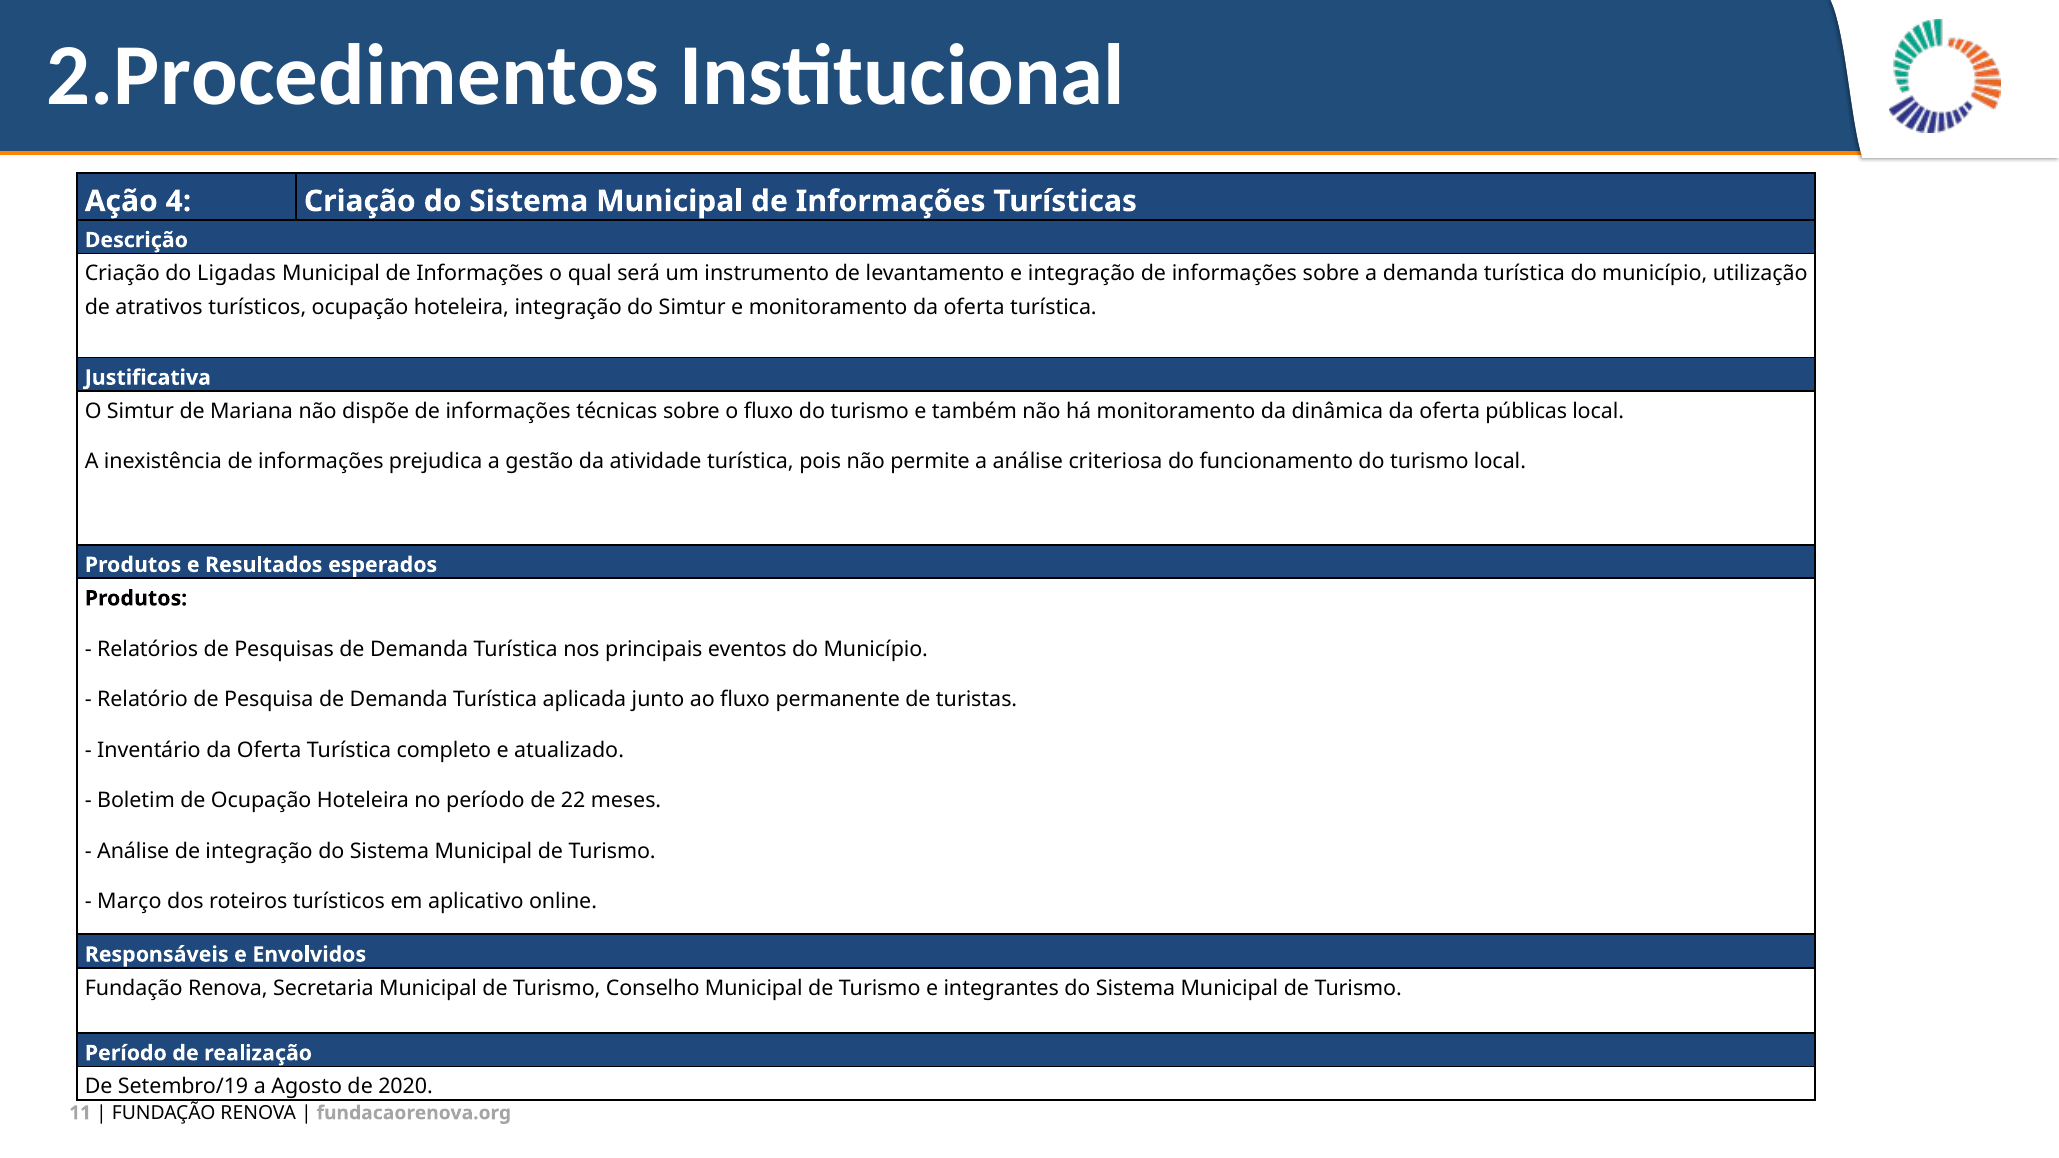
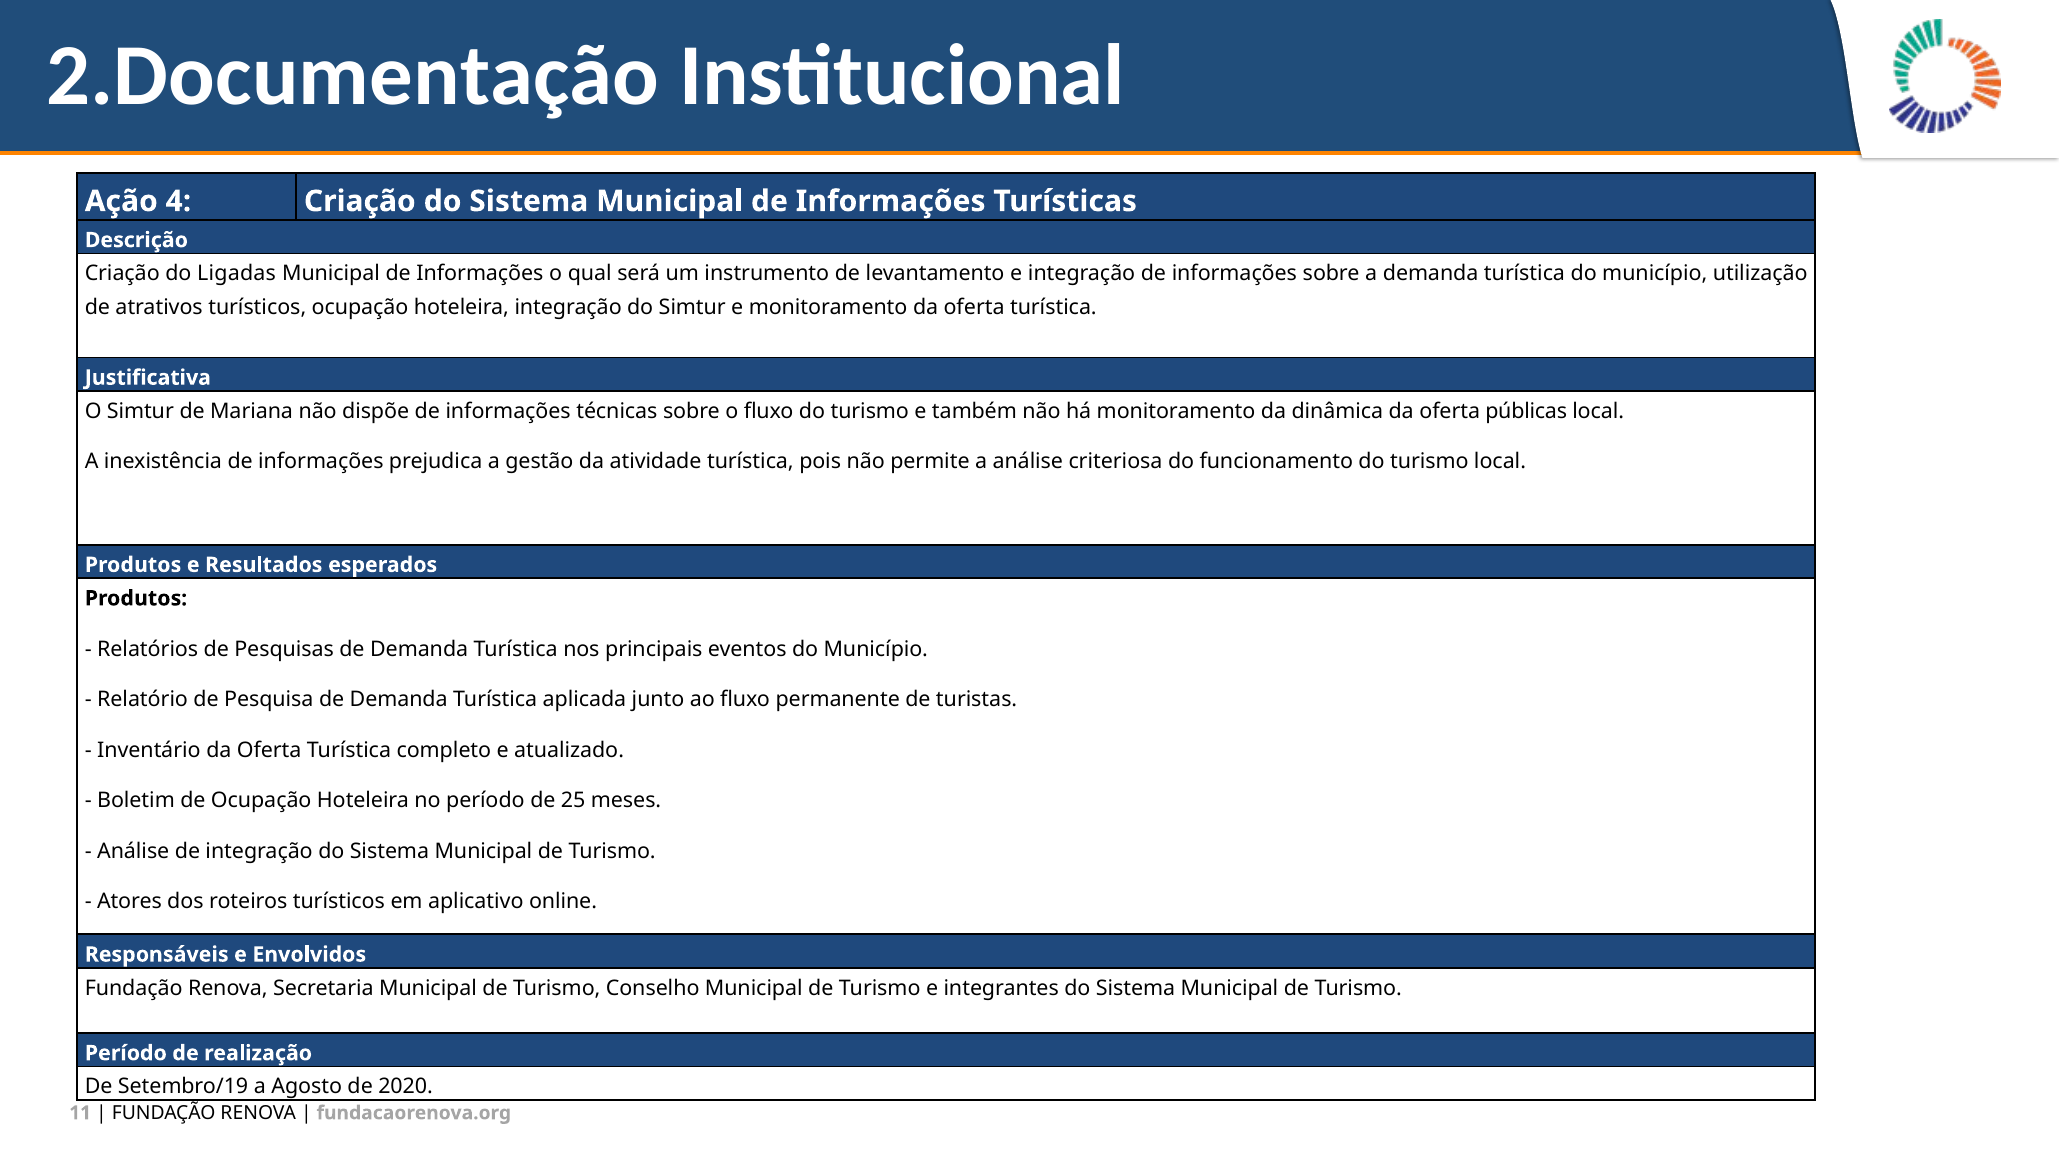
2.Procedimentos: 2.Procedimentos -> 2.Documentação (353, 75)
22: 22 -> 25 (573, 801)
Março: Março -> Atores (130, 902)
